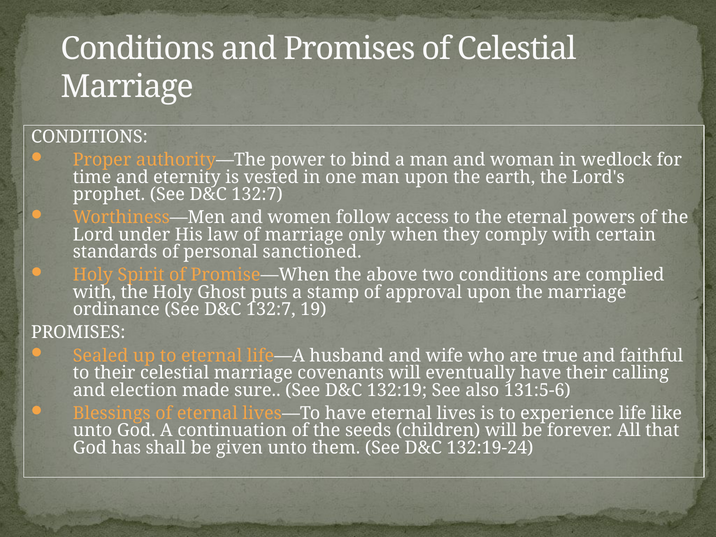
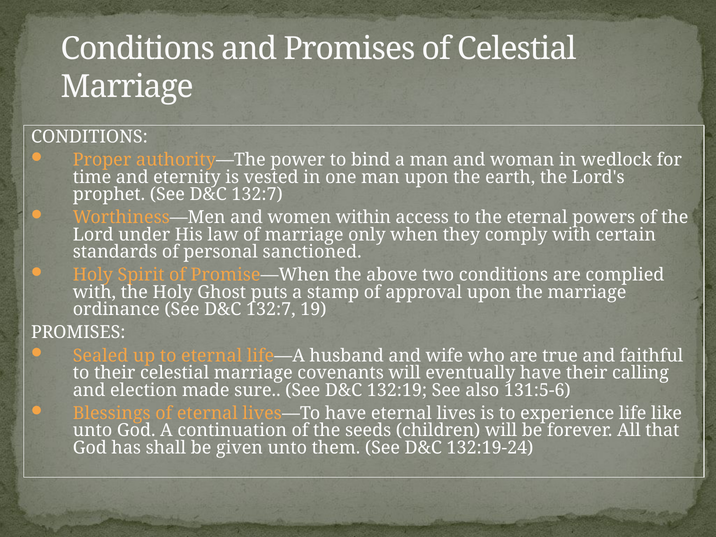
follow: follow -> within (363, 217)
